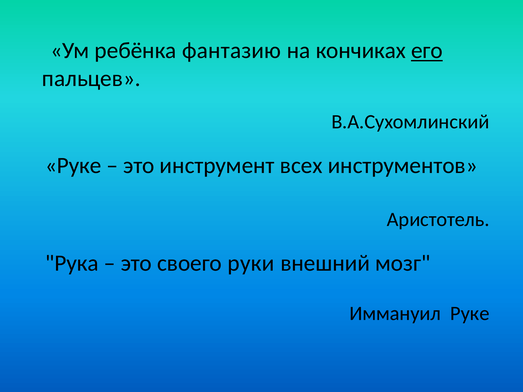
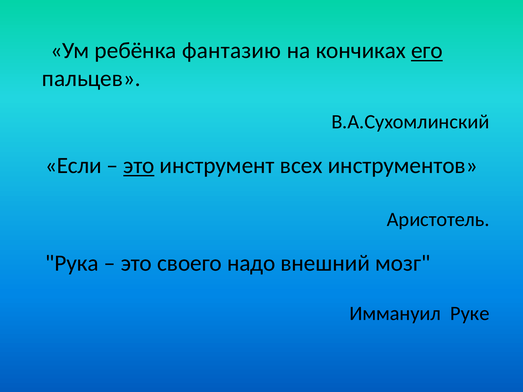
Руке: Руке -> Если (73, 166)
это underline: none -> present (139, 166)
руки: руки -> надо (251, 263)
